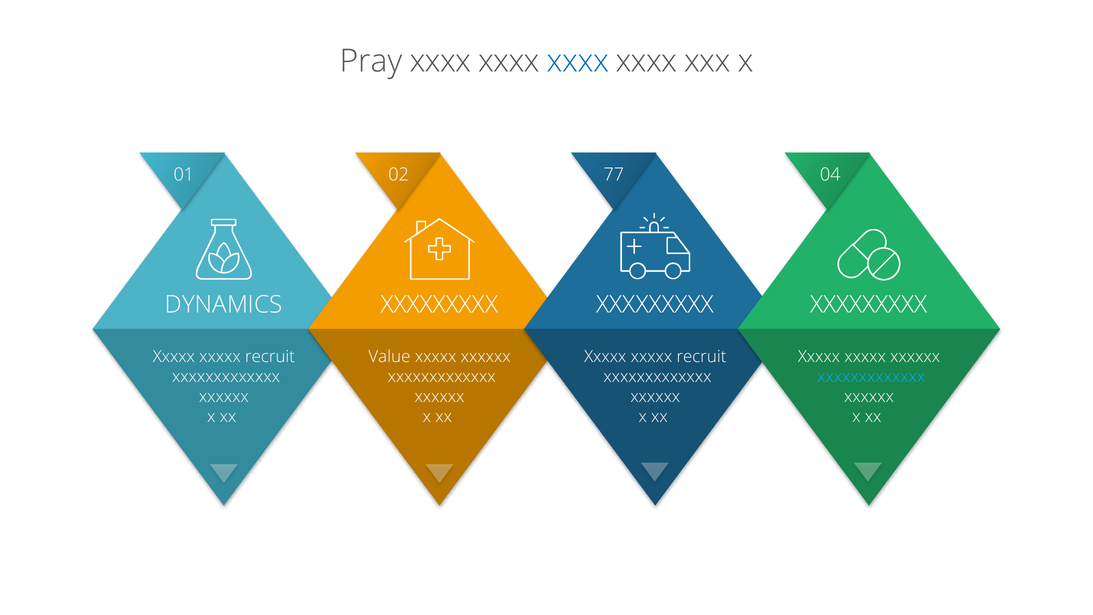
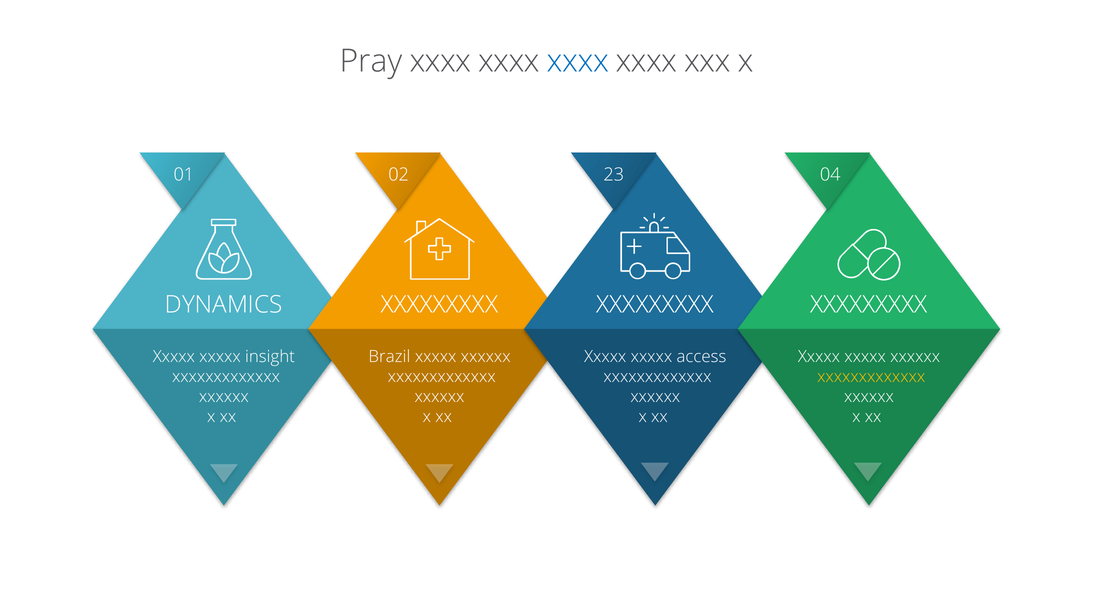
77: 77 -> 23 (614, 175)
recruit: recruit -> insight (270, 357)
Value: Value -> Brazil (389, 357)
recruit: recruit -> access (701, 357)
xxxxxxxxxxxxx colour: light blue -> yellow (871, 377)
